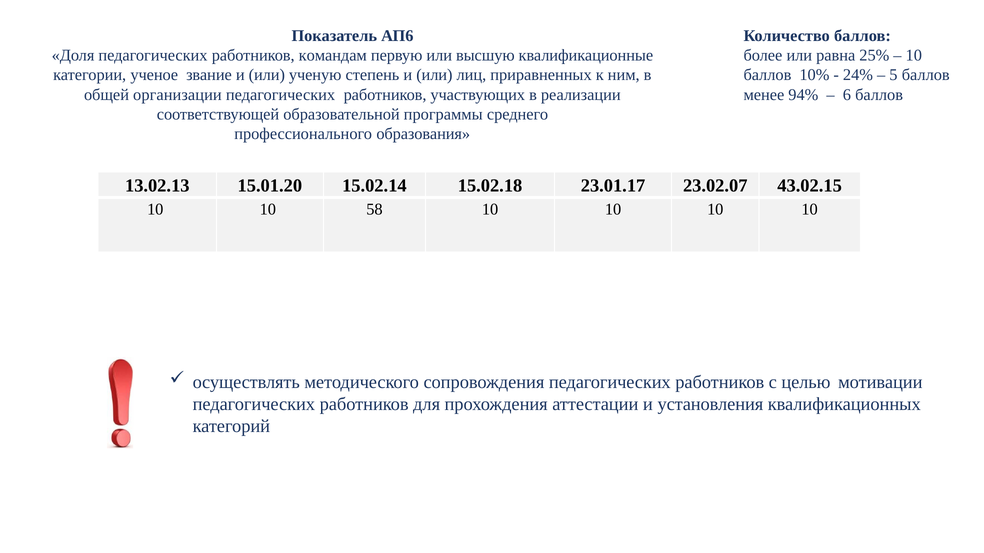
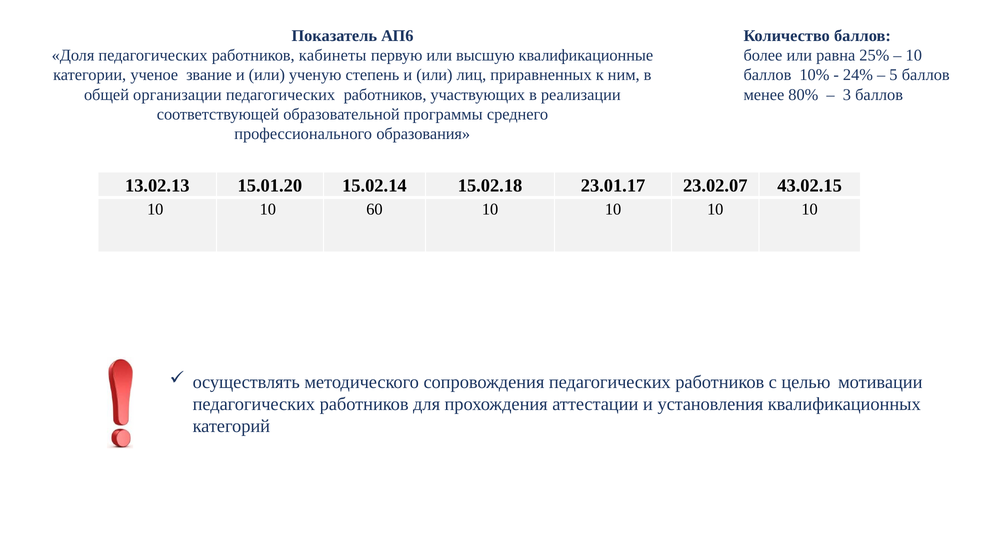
командам: командам -> кабинеты (333, 55)
94%: 94% -> 80% (803, 95)
6: 6 -> 3 (847, 95)
58: 58 -> 60 (374, 210)
